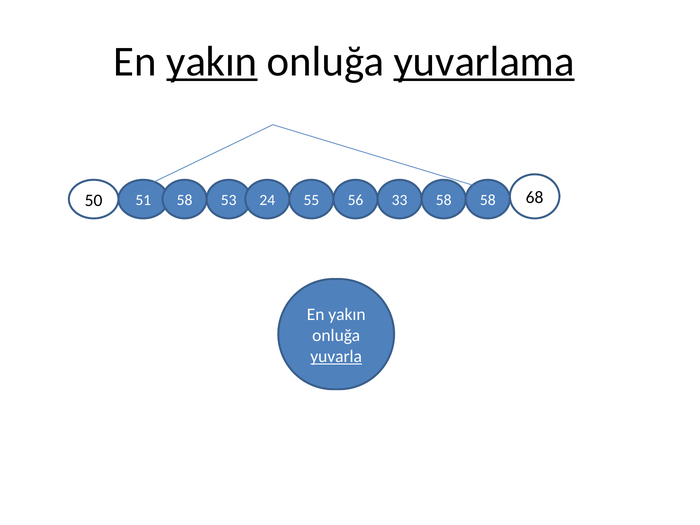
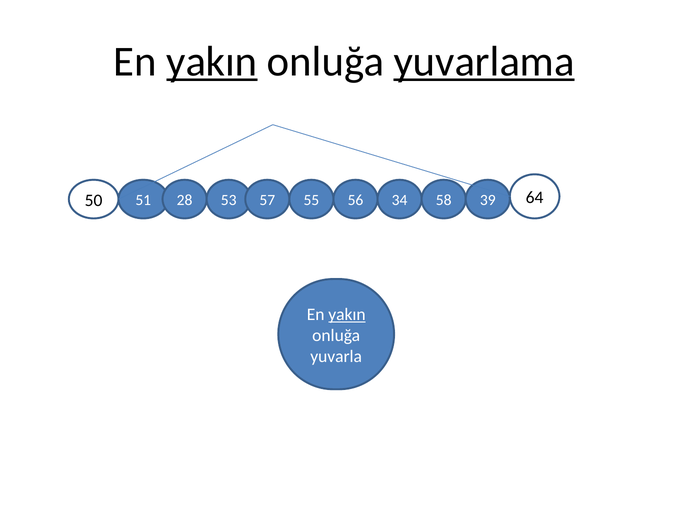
68: 68 -> 64 (535, 198)
51 58: 58 -> 28 (185, 200)
24: 24 -> 57 (267, 200)
33: 33 -> 34 (400, 200)
58 58: 58 -> 39 (488, 200)
yakın underline: none -> present (347, 314)
yuvarla underline: present -> none (336, 356)
